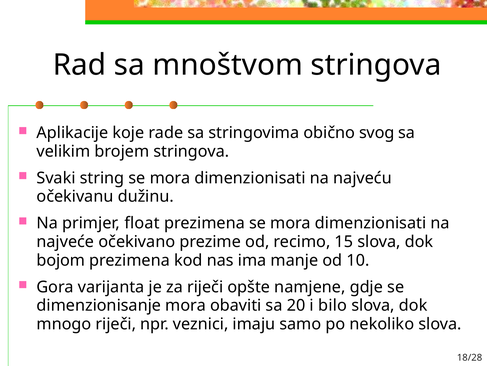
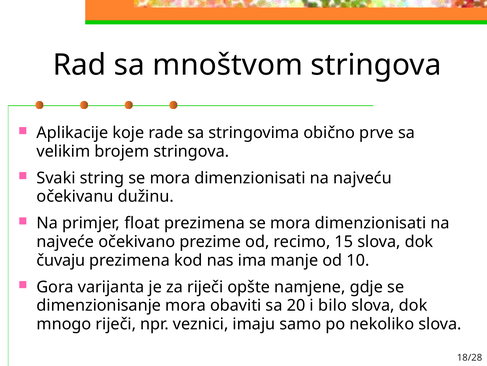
svog: svog -> prve (377, 133)
bojom: bojom -> čuvaju (61, 260)
